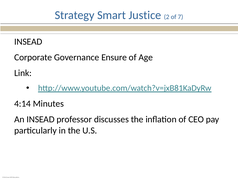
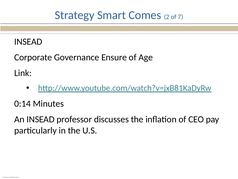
Justice: Justice -> Comes (145, 15)
4:14: 4:14 -> 0:14 (23, 103)
